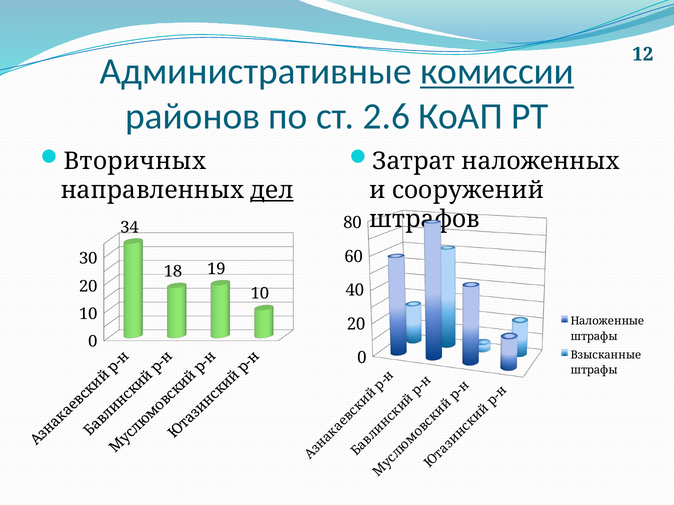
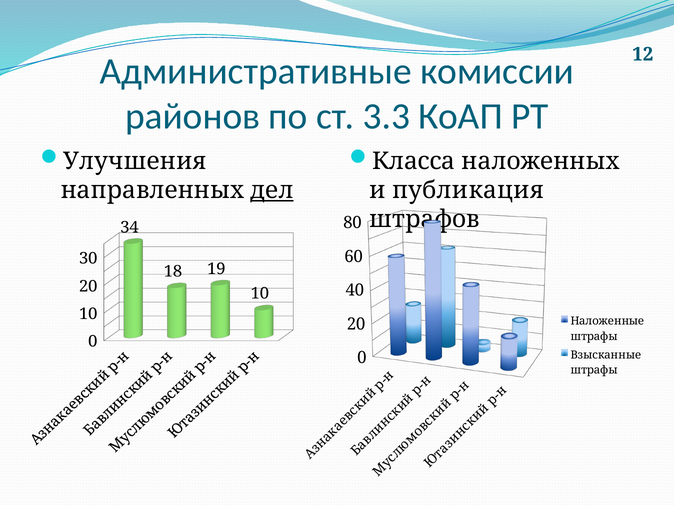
комиссии underline: present -> none (497, 71)
2.6: 2.6 -> 3.3 (386, 116)
Вторичных: Вторичных -> Улучшения (135, 161)
Затрат: Затрат -> Класса (414, 161)
сооружений: сооружений -> публикация (468, 190)
